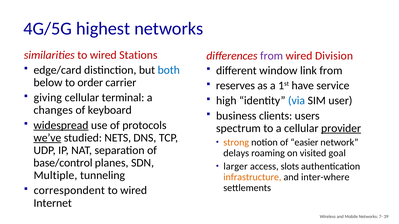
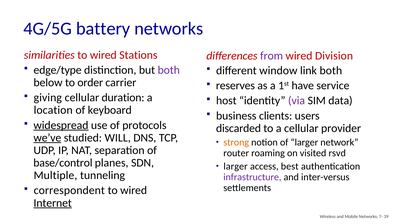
highest: highest -> battery (103, 29)
edge/card: edge/card -> edge/type (58, 70)
both colour: blue -> purple (169, 70)
link from: from -> both (331, 71)
terminal: terminal -> duration (123, 98)
high: high -> host (226, 101)
via colour: blue -> purple (297, 101)
user: user -> data (340, 101)
changes: changes -> location (53, 110)
spectrum: spectrum -> discarded (238, 128)
provider underline: present -> none (341, 128)
NETS: NETS -> WILL (118, 138)
of easier: easier -> larger (304, 143)
delays: delays -> router (236, 153)
goal: goal -> rsvd (337, 153)
slots: slots -> best (290, 167)
infrastructure colour: orange -> purple (252, 177)
inter-where: inter-where -> inter-versus (325, 177)
Internet underline: none -> present (53, 203)
